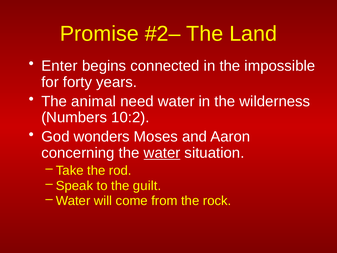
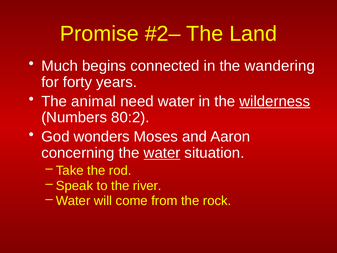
Enter: Enter -> Much (60, 66)
impossible: impossible -> wandering (280, 66)
wilderness underline: none -> present (275, 101)
10:2: 10:2 -> 80:2 (130, 117)
guilt: guilt -> river (147, 185)
